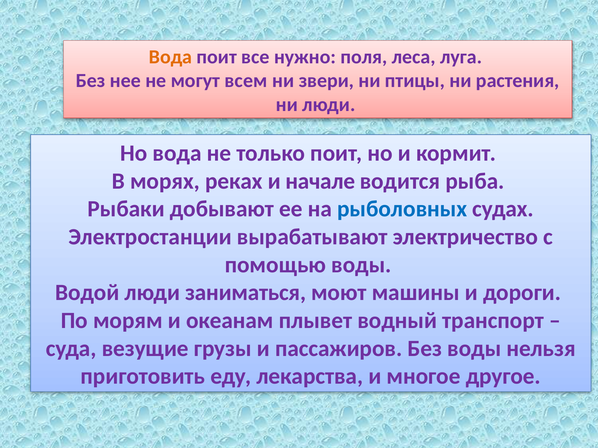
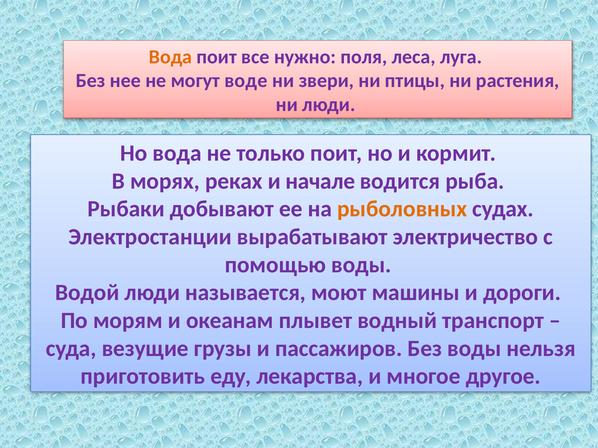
всем: всем -> воде (246, 81)
рыболовных colour: blue -> orange (402, 209)
заниматься: заниматься -> называется (246, 293)
